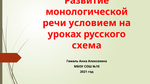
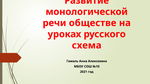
условием: условием -> обществе (93, 23)
